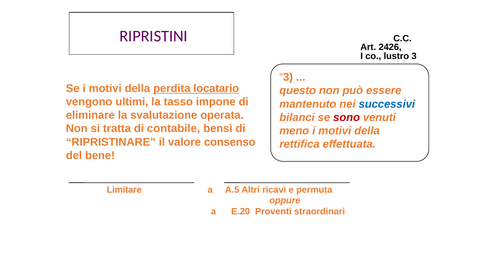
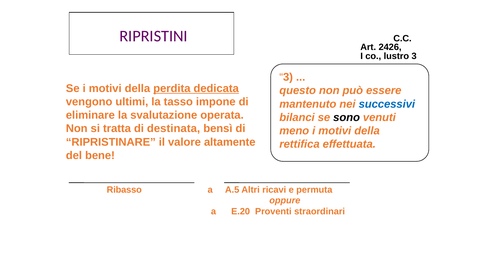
locatario: locatario -> dedicata (216, 89)
sono colour: red -> black (347, 118)
contabile: contabile -> destinata (174, 129)
consenso: consenso -> altamente (230, 142)
Limitare: Limitare -> Ribasso (124, 190)
